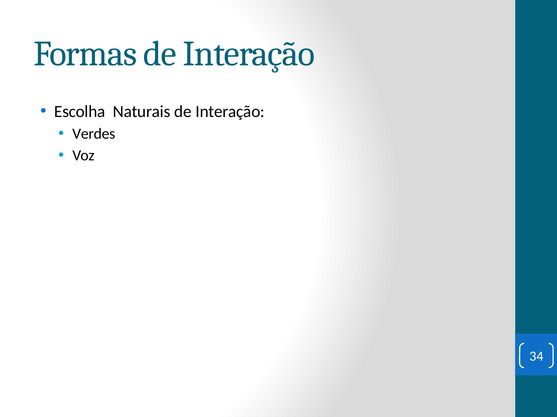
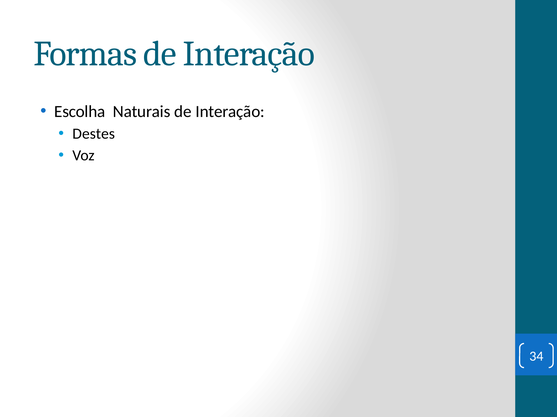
Verdes: Verdes -> Destes (94, 134)
